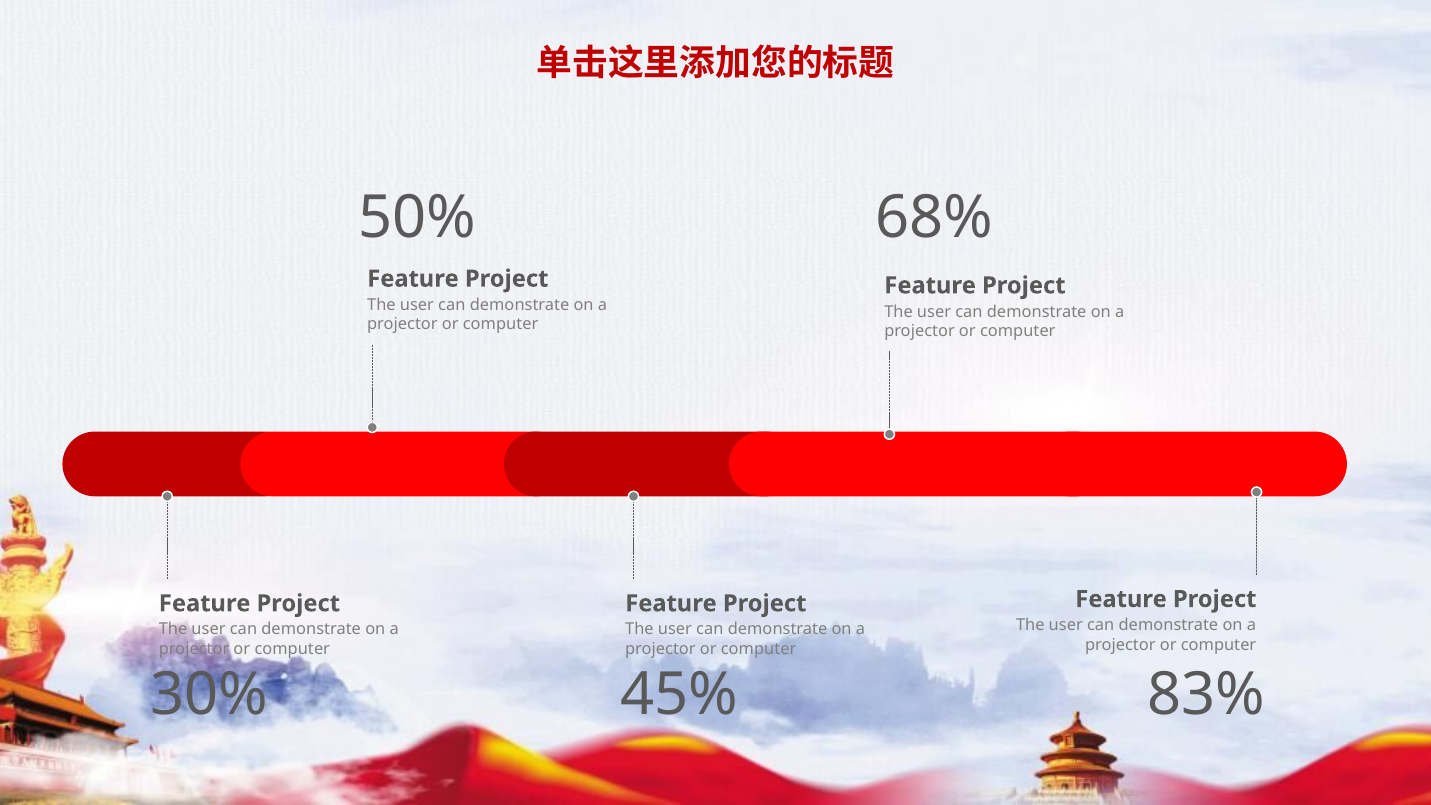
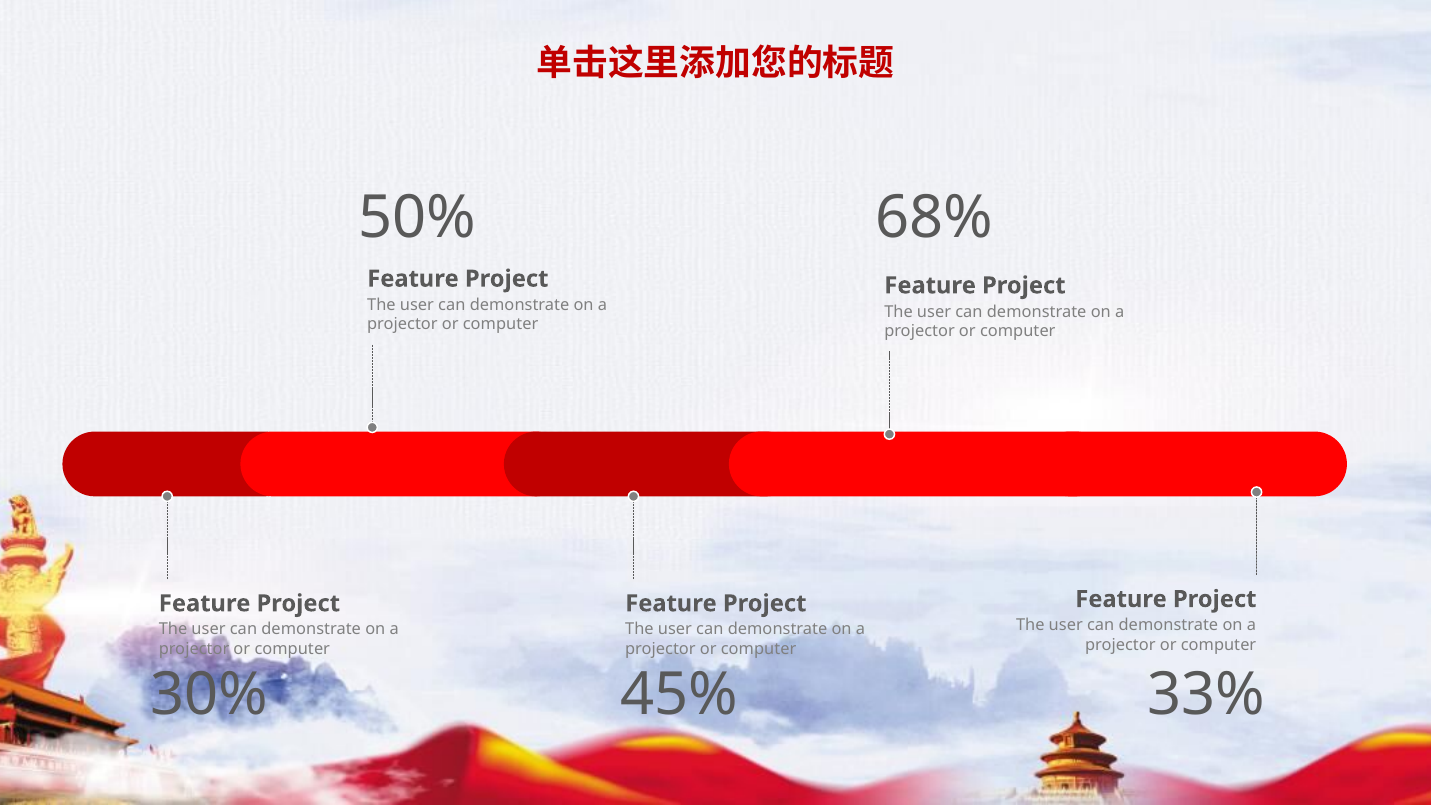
83%: 83% -> 33% (1206, 694)
